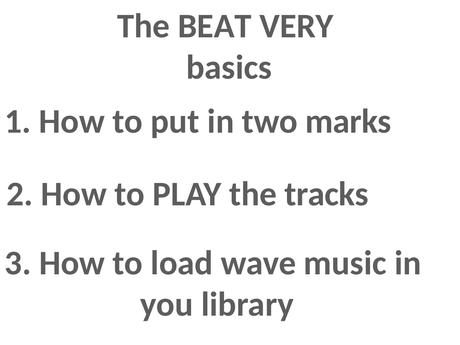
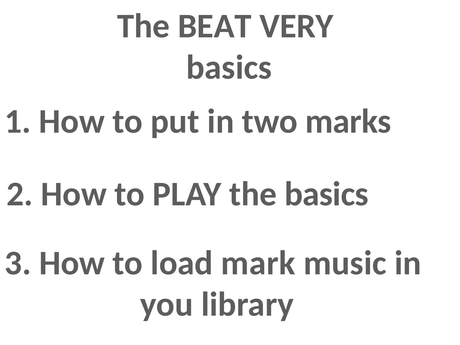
the tracks: tracks -> basics (326, 194)
wave: wave -> mark (258, 263)
